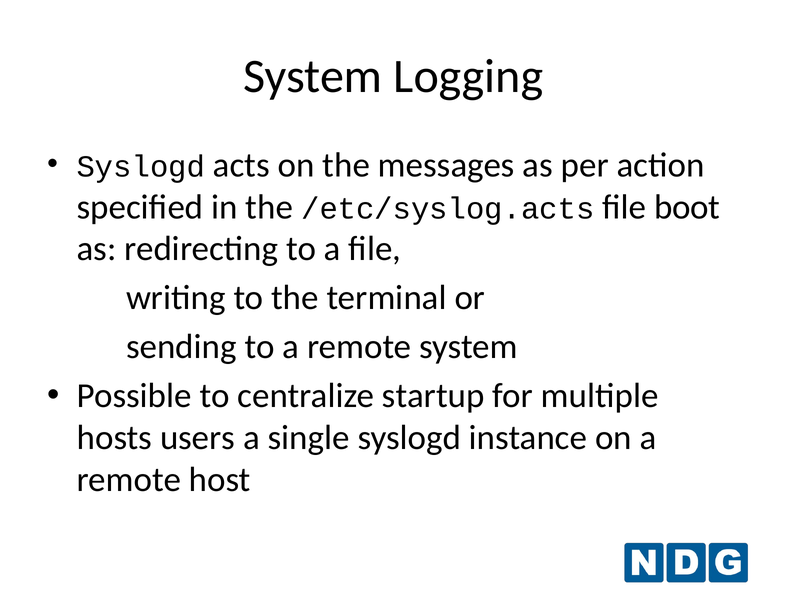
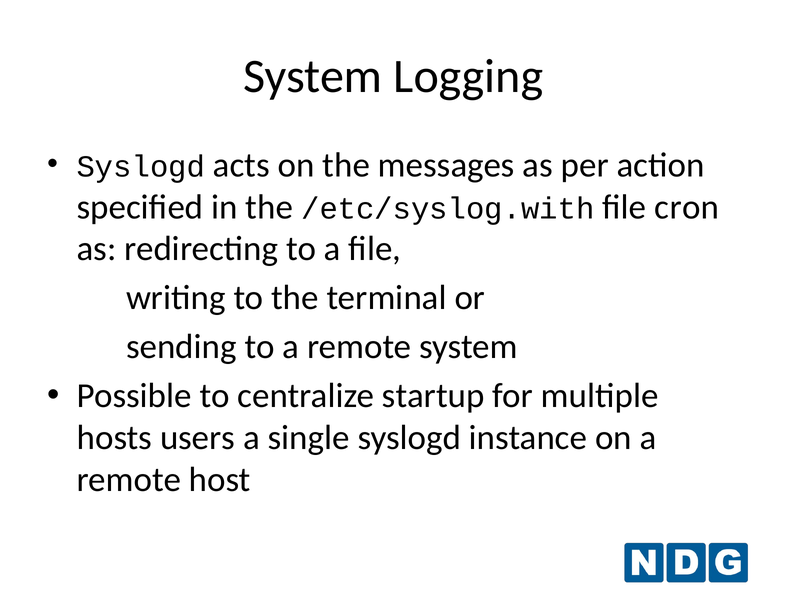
/etc/syslog.acts: /etc/syslog.acts -> /etc/syslog.with (448, 209)
boot: boot -> cron (687, 207)
